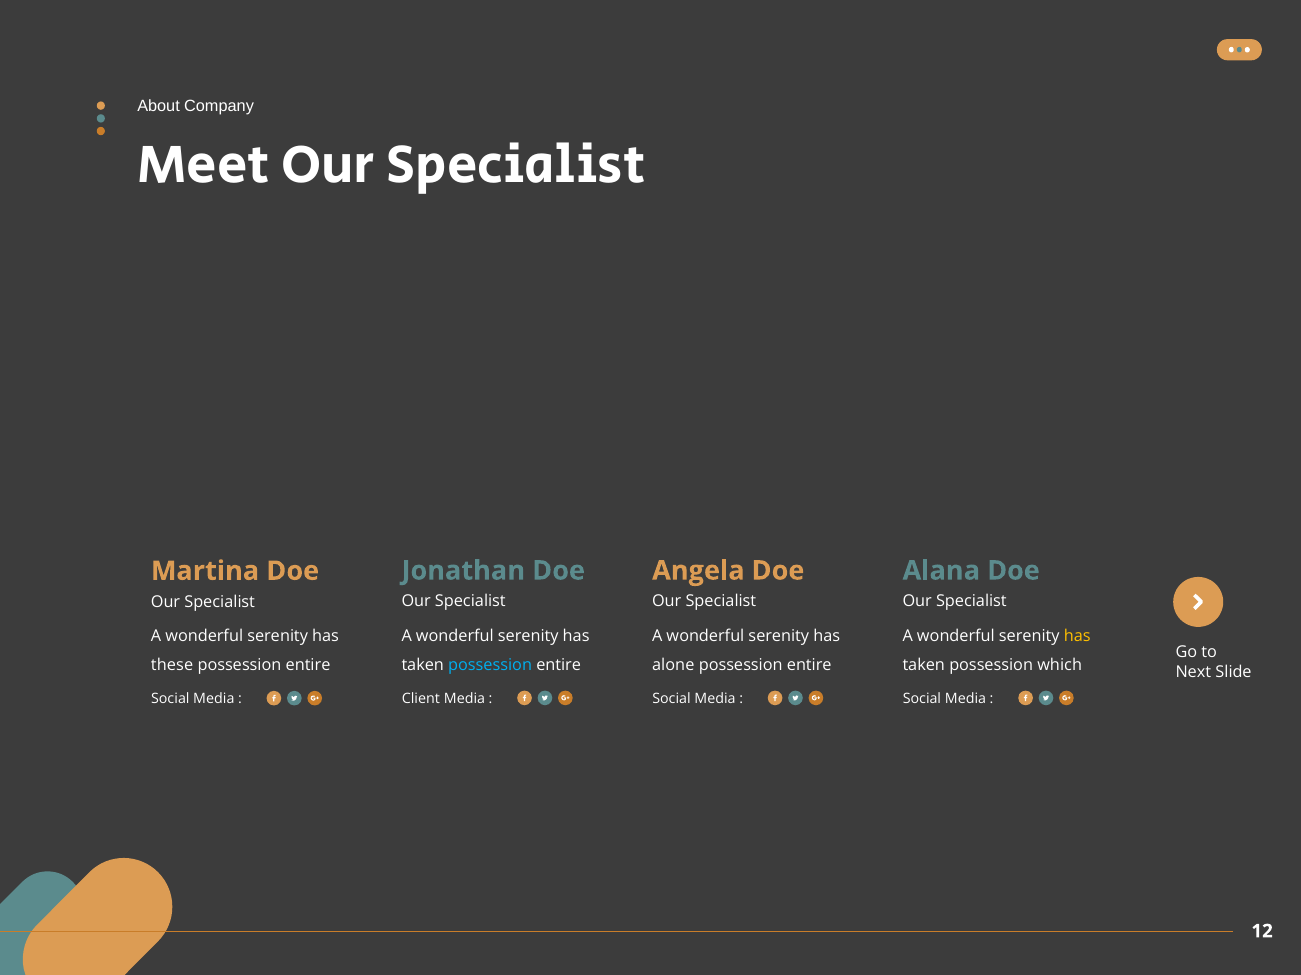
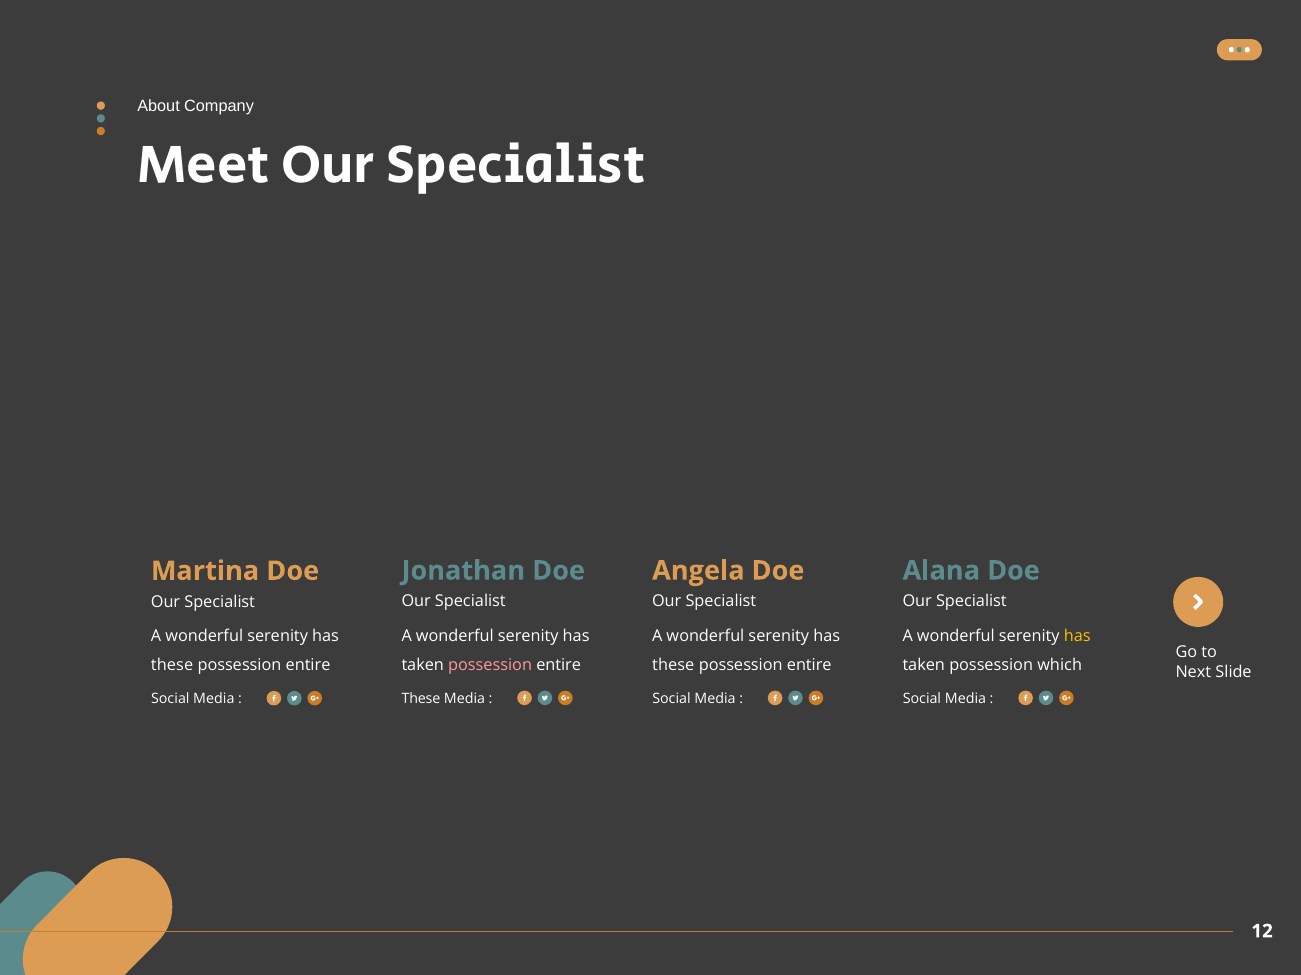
possession colour: light blue -> pink (490, 666)
alone: alone -> these (673, 666)
Client: Client -> These (421, 699)
